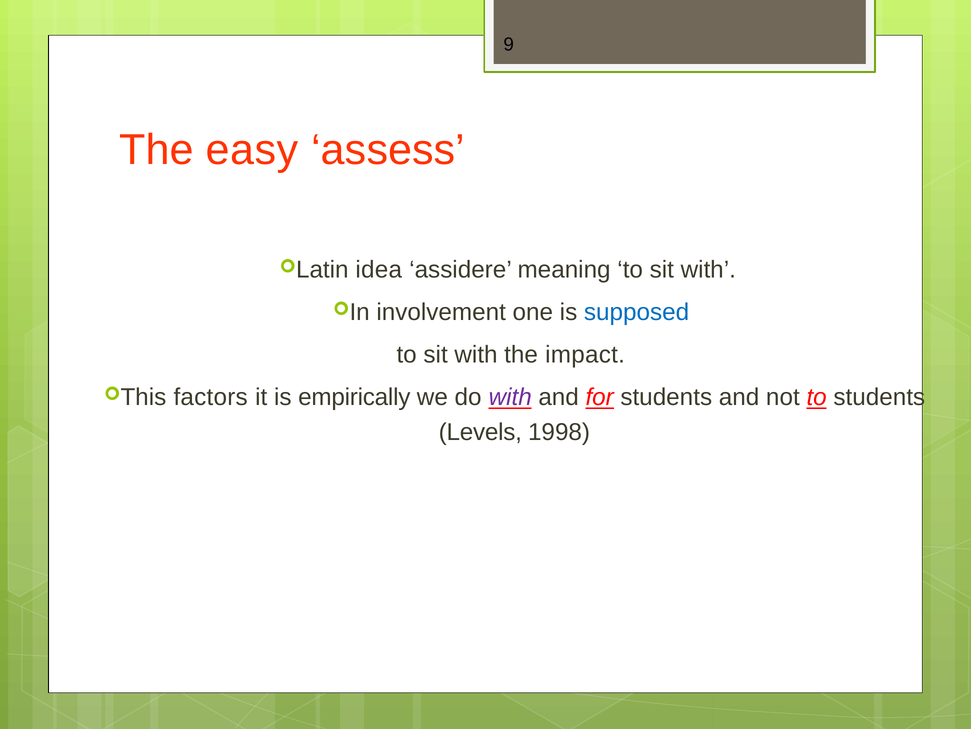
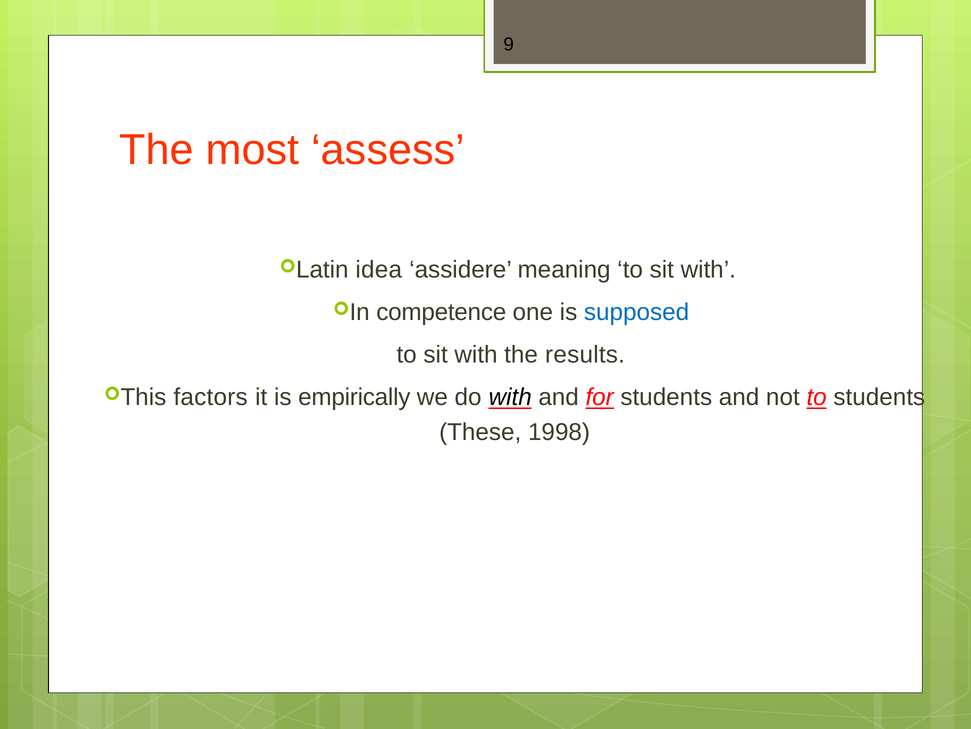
easy: easy -> most (252, 150)
involvement: involvement -> competence (441, 312)
impact: impact -> results (585, 355)
with colour: purple -> black (510, 397)
Levels: Levels -> These (480, 432)
